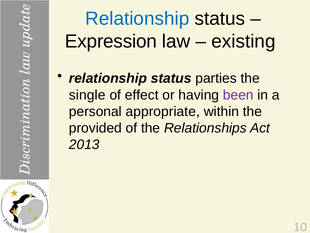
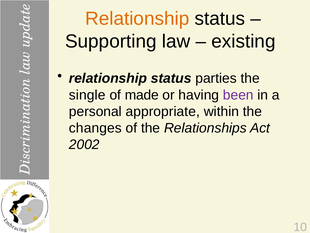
Relationship colour: blue -> orange (137, 19)
Expression: Expression -> Supporting (111, 41)
effect: effect -> made (142, 95)
provided: provided -> changes (95, 128)
2013: 2013 -> 2002 (84, 144)
